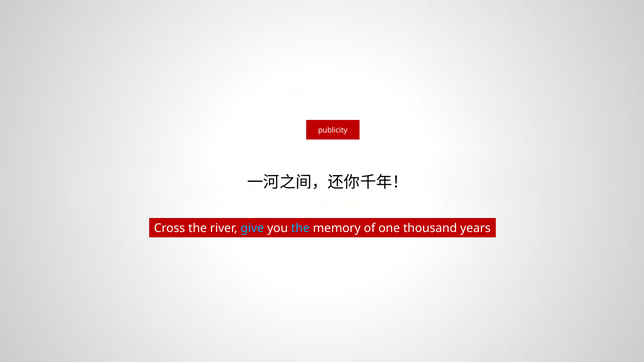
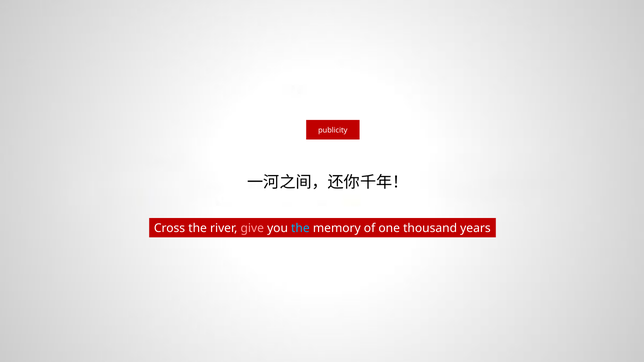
give colour: light blue -> pink (252, 229)
